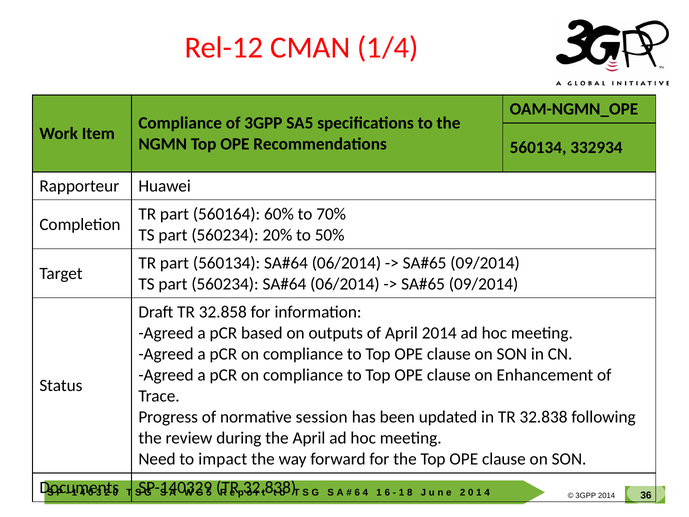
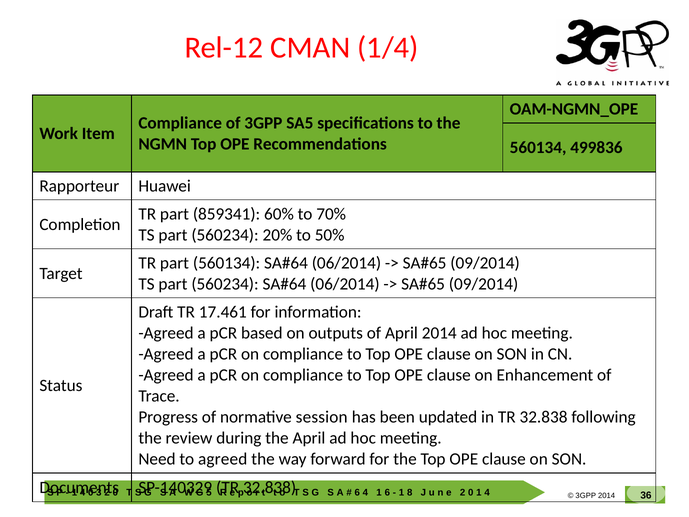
332934: 332934 -> 499836 (596, 147)
560164: 560164 -> 859341 (227, 214)
32.858: 32.858 -> 17.461 (223, 312)
to impact: impact -> agreed (223, 459)
